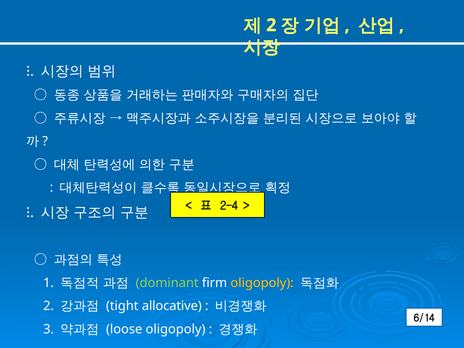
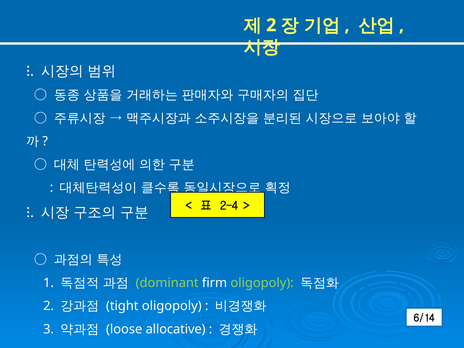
oligopoly colour: yellow -> light green (262, 283)
tight allocative: allocative -> oligopoly (172, 306)
loose oligopoly: oligopoly -> allocative (176, 329)
